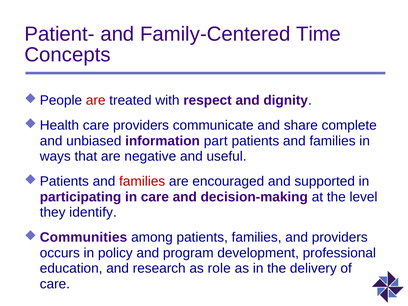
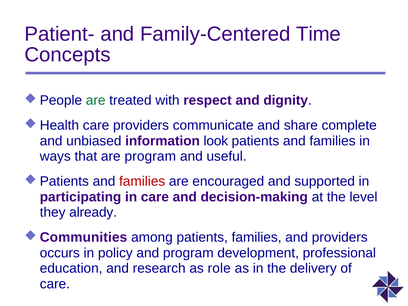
are colour: red -> green (96, 100)
part: part -> look (216, 141)
are negative: negative -> program (150, 156)
identify: identify -> already (93, 212)
